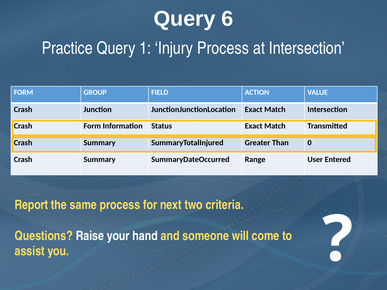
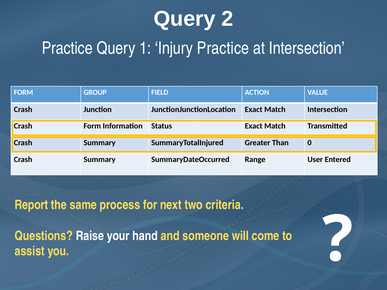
6: 6 -> 2 (227, 19)
Injury Process: Process -> Practice (223, 48)
